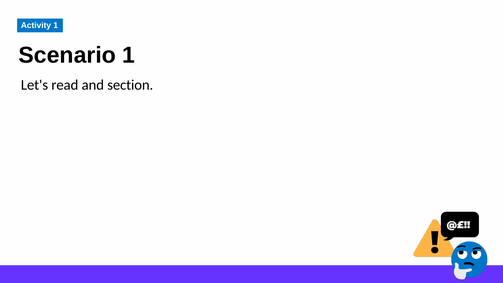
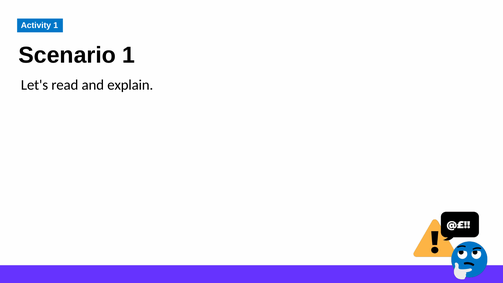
section: section -> explain (130, 85)
